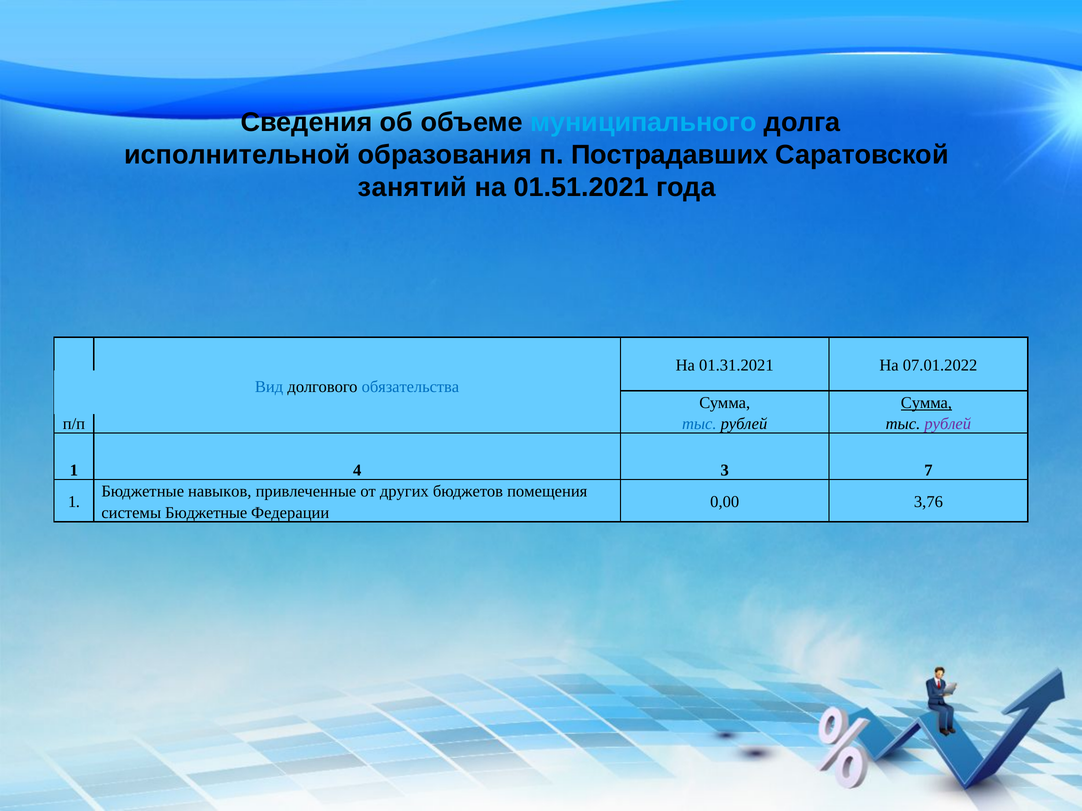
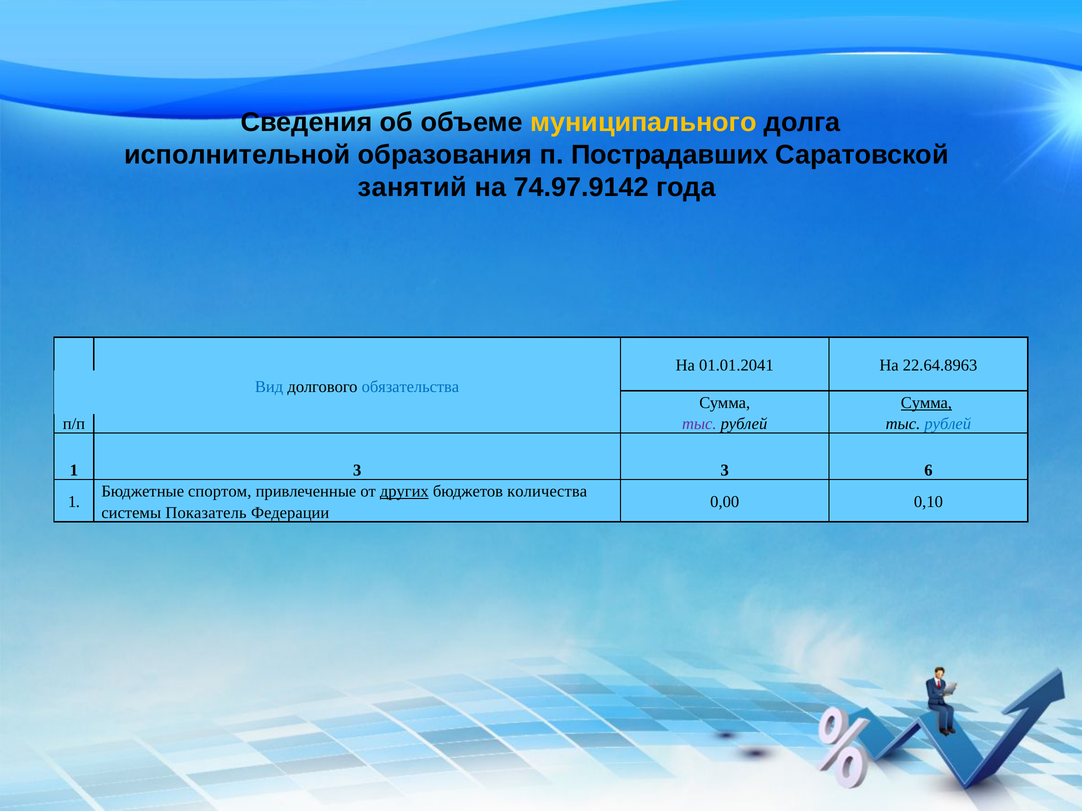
муниципального colour: light blue -> yellow (643, 122)
01.51.2021: 01.51.2021 -> 74.97.9142 (581, 187)
01.31.2021: 01.31.2021 -> 01.01.2041 (736, 366)
07.01.2022: 07.01.2022 -> 22.64.8963 (940, 366)
тыс colour: blue -> purple (699, 424)
рублей colour: purple -> blue (948, 424)
1 4: 4 -> 3 (357, 471)
7: 7 -> 6 (928, 471)
навыков: навыков -> спортом (220, 492)
других underline: none -> present (404, 492)
помещения: помещения -> количества (547, 492)
3,76: 3,76 -> 0,10 (928, 502)
системы Бюджетные: Бюджетные -> Показатель (206, 513)
